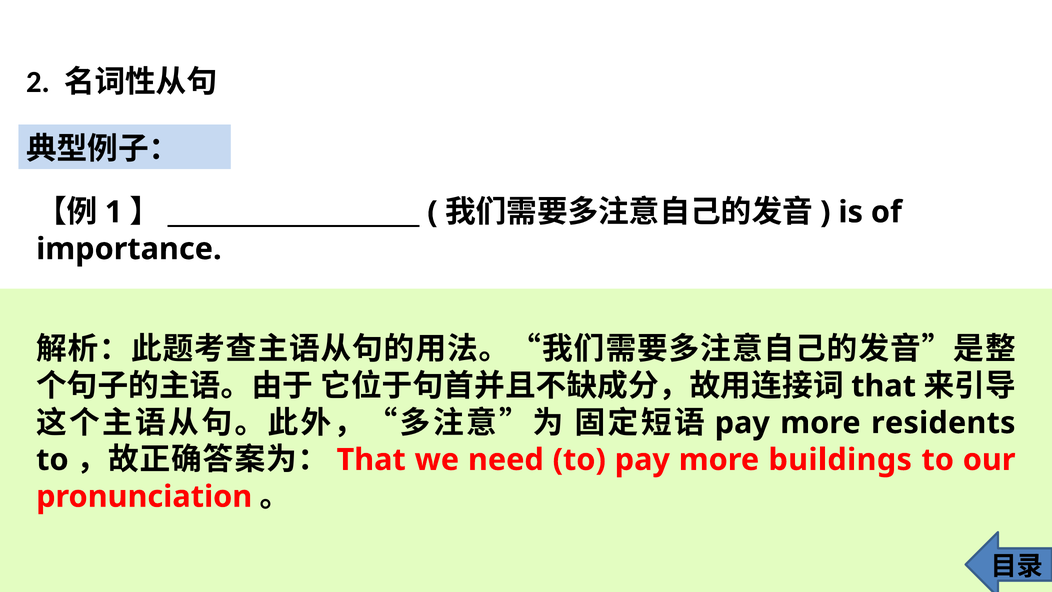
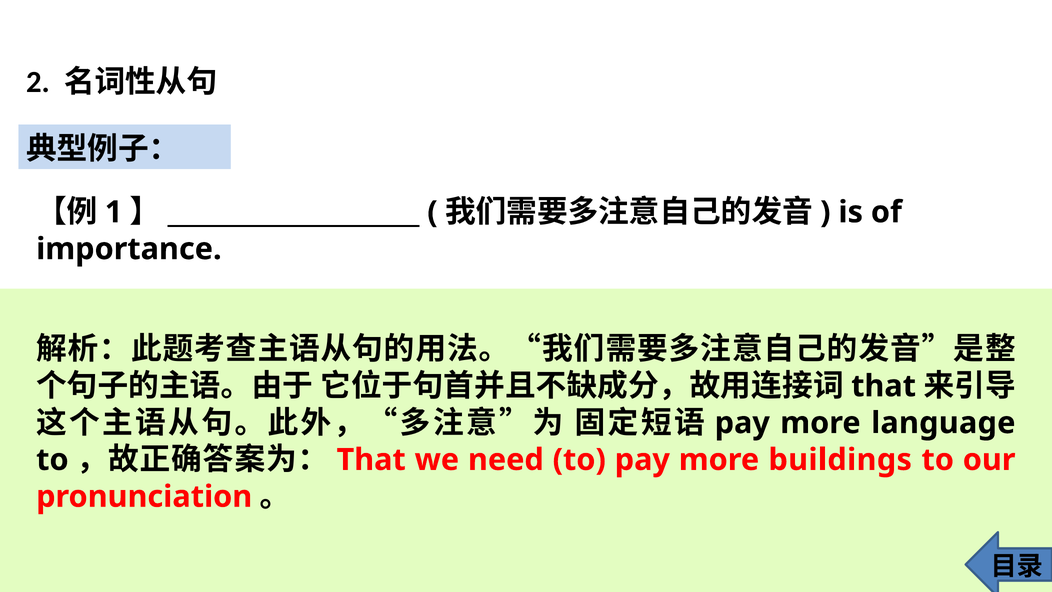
residents: residents -> language (943, 423)
